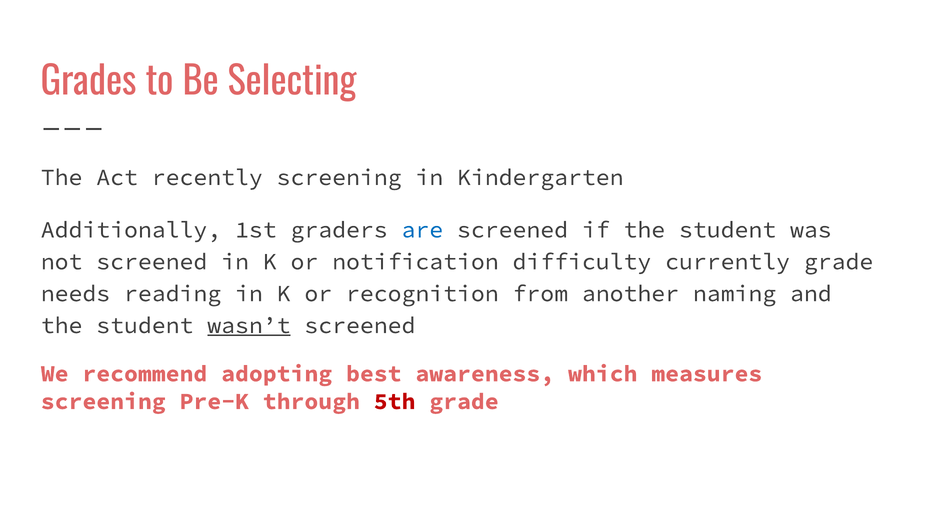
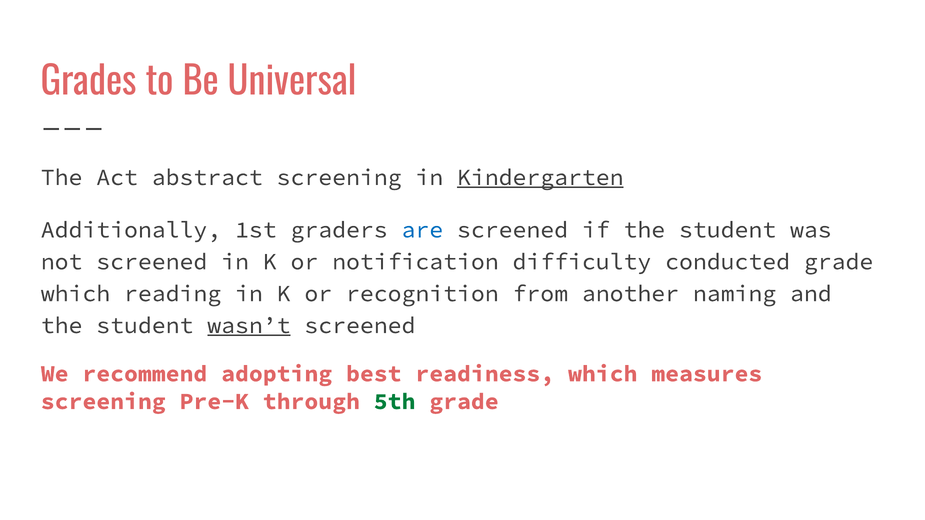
Selecting: Selecting -> Universal (292, 82)
recently: recently -> abstract (207, 177)
Kindergarten underline: none -> present (540, 177)
currently: currently -> conducted (728, 262)
needs: needs -> which (75, 294)
awareness: awareness -> readiness (485, 374)
5th colour: red -> green (395, 402)
